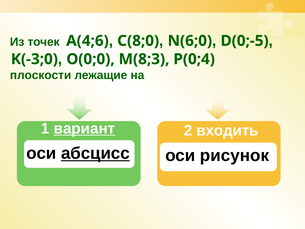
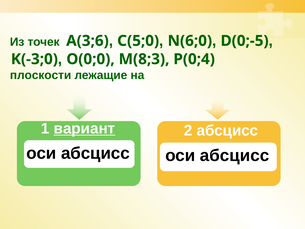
А(4;6: А(4;6 -> А(3;6 (87, 41)
С(8;0: С(8;0 -> С(5;0 (138, 41)
2 входить: входить -> абсцисс (227, 130)
абсцисс underline: present -> none (95, 153)
рисунок: рисунок -> абсцисс (235, 155)
